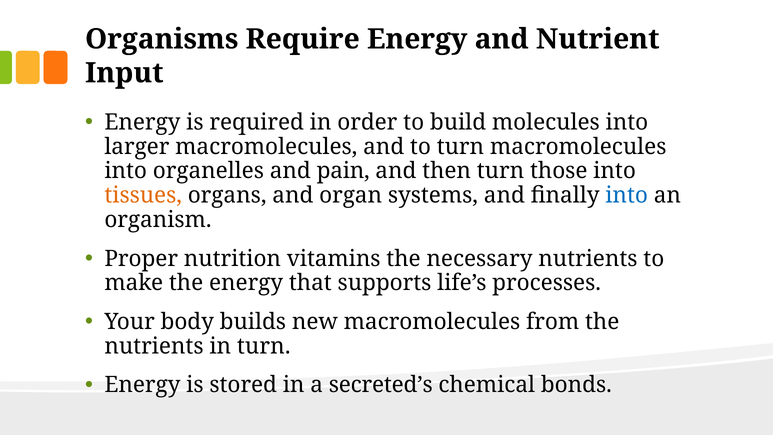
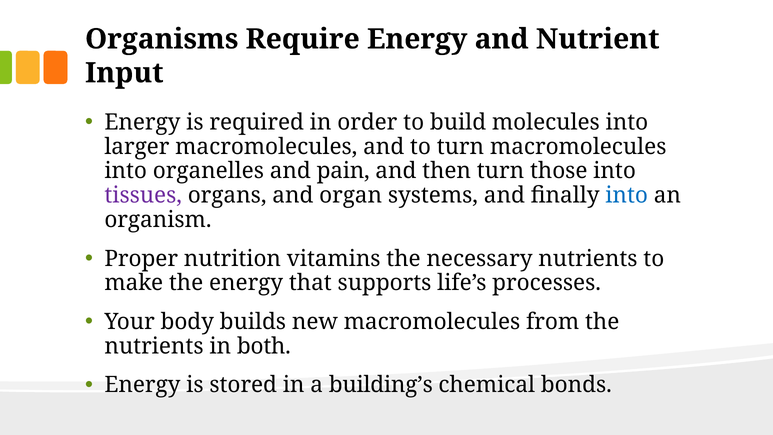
tissues colour: orange -> purple (143, 195)
in turn: turn -> both (264, 346)
secreted’s: secreted’s -> building’s (381, 385)
